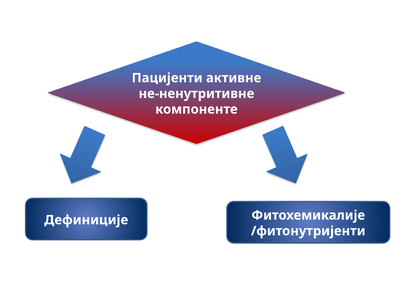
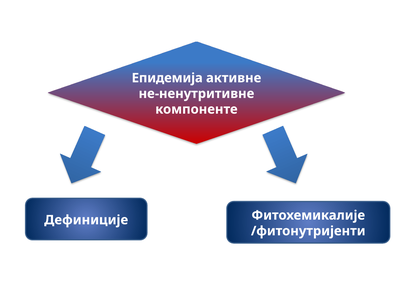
Пацијенти: Пацијенти -> Епидемија (167, 78)
